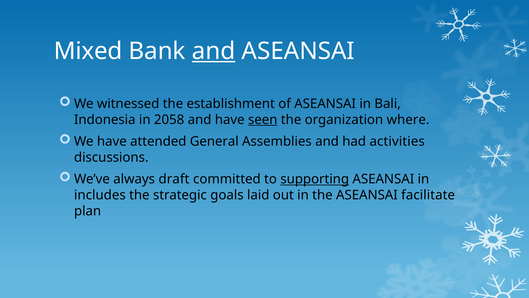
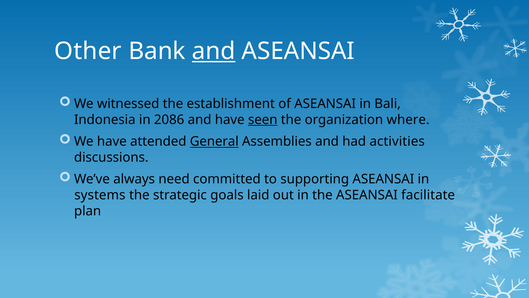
Mixed: Mixed -> Other (88, 51)
2058: 2058 -> 2086 (169, 120)
General underline: none -> present (214, 141)
draft: draft -> need (174, 179)
supporting underline: present -> none (315, 179)
includes: includes -> systems (100, 195)
